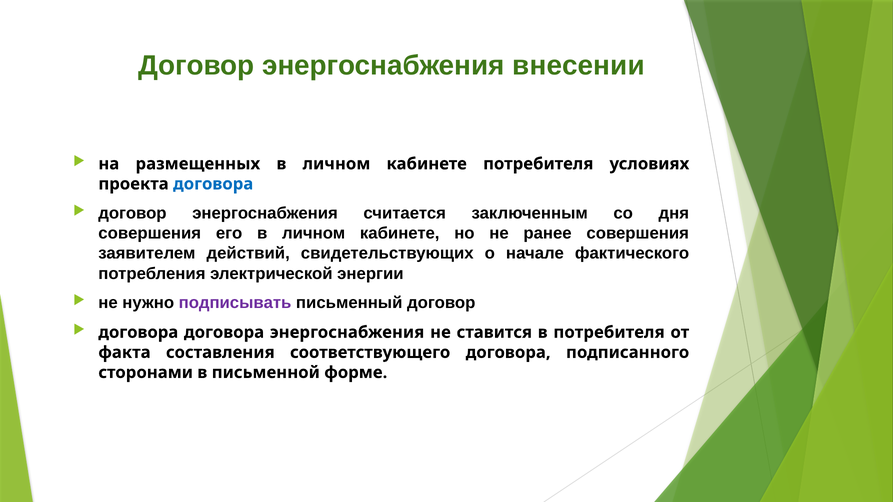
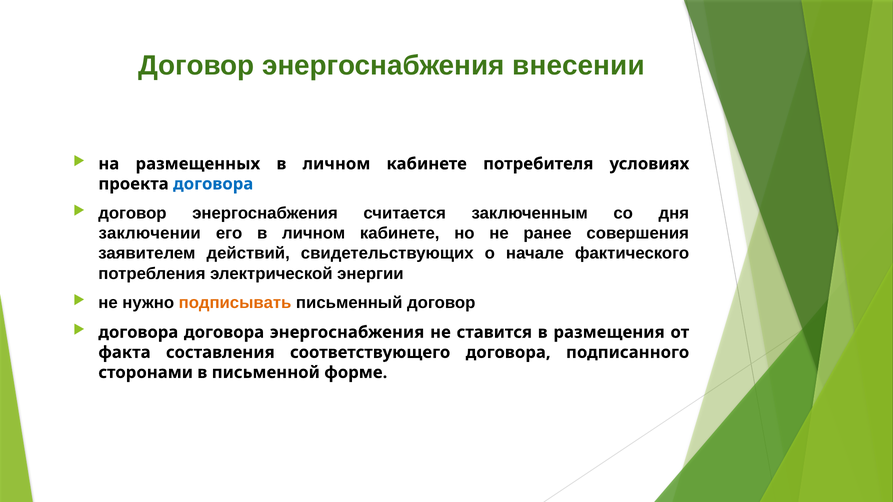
совершения: совершения -> заключении (150, 234)
подписывать colour: purple -> orange (235, 303)
в потребителя: потребителя -> размещения (609, 333)
